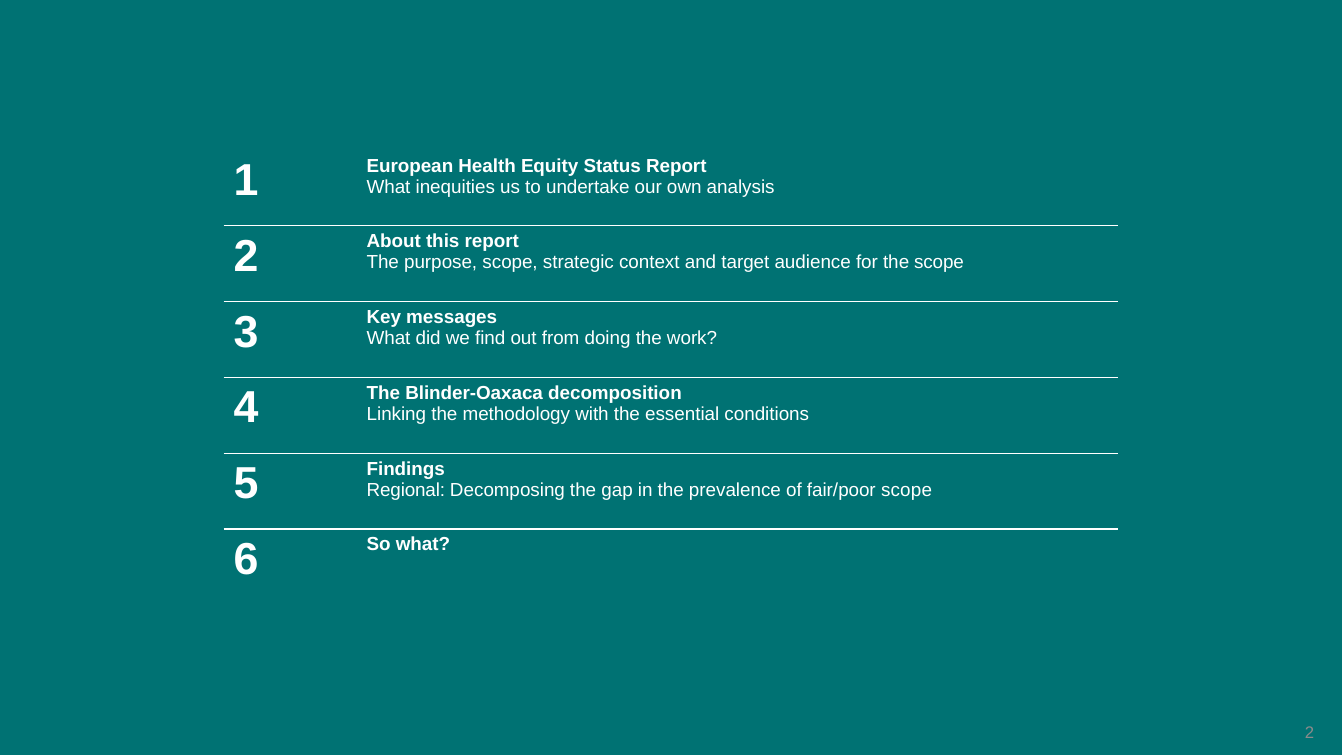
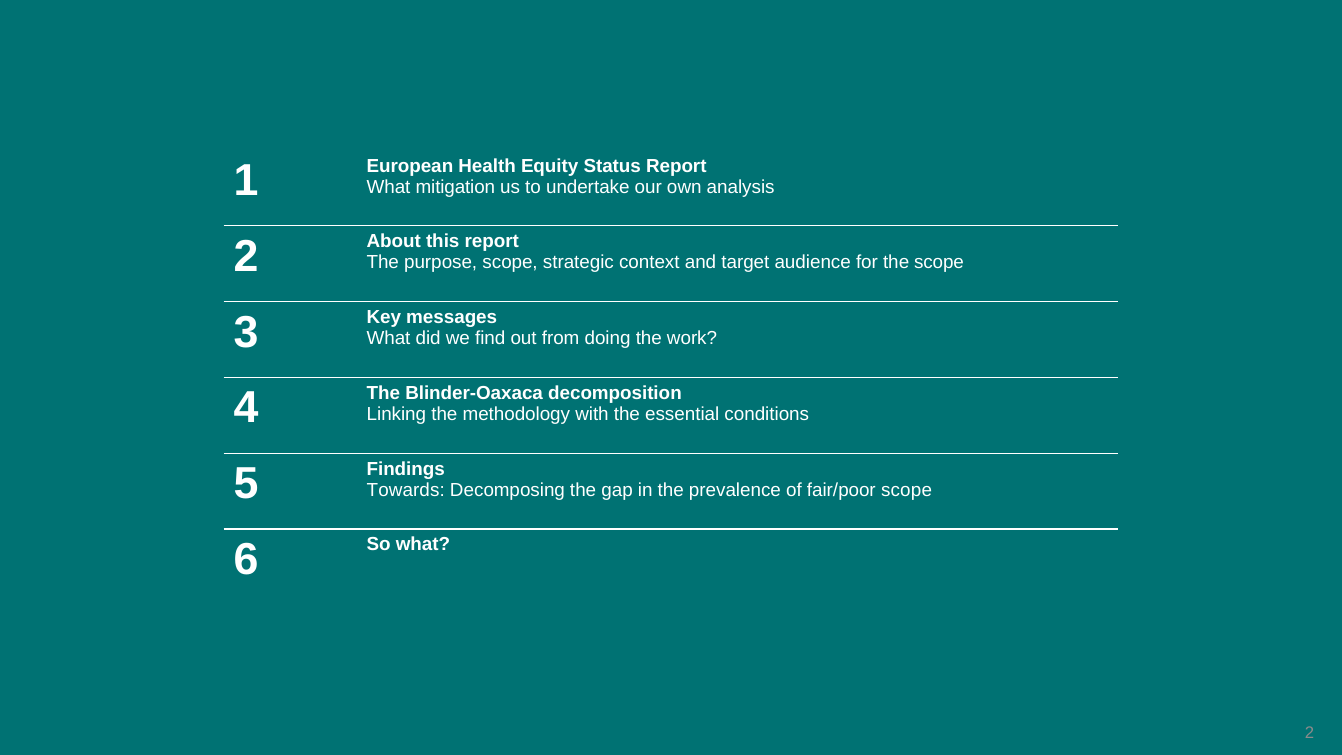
inequities: inequities -> mitigation (455, 187)
Regional: Regional -> Towards (406, 490)
